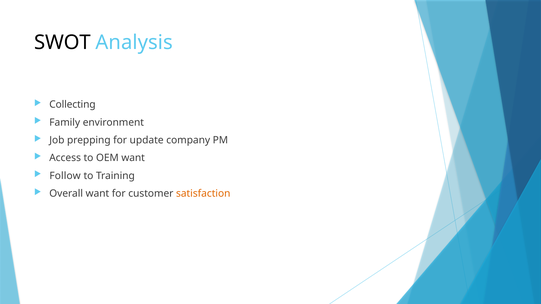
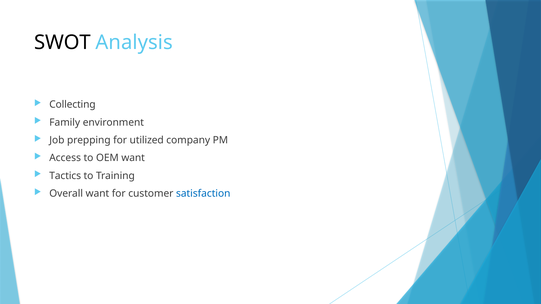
update: update -> utilized (147, 140)
Follow: Follow -> Tactics (65, 176)
satisfaction colour: orange -> blue (203, 194)
